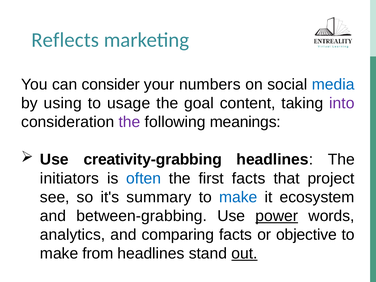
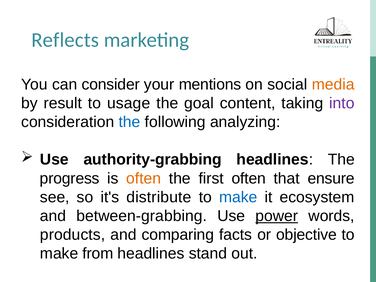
numbers: numbers -> mentions (210, 84)
media colour: blue -> orange (333, 84)
using: using -> result (63, 103)
the colour: purple -> blue (130, 122)
meanings: meanings -> analyzing (245, 122)
creativity-grabbing: creativity-grabbing -> authority-grabbing (153, 160)
initiators: initiators -> progress (70, 178)
often colour: blue -> orange (144, 178)
first facts: facts -> often (249, 178)
project: project -> ensure (331, 178)
summary: summary -> distribute (159, 197)
analytics: analytics -> products (73, 235)
out underline: present -> none (244, 254)
